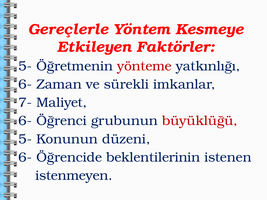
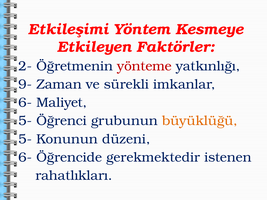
Gereçlerle: Gereçlerle -> Etkileşimi (68, 29)
5-: 5- -> 2- (25, 66)
6-: 6- -> 9- (25, 84)
7-: 7- -> 6- (25, 103)
6-: 6- -> 5- (25, 121)
büyüklüğü colour: red -> orange (200, 121)
beklentilerinin: beklentilerinin -> gerekmektedir (153, 157)
istenmeyen: istenmeyen -> rahatlıkları (74, 176)
